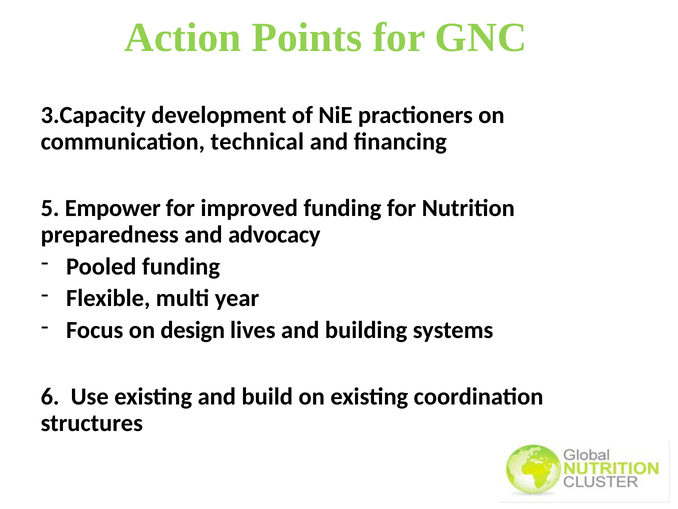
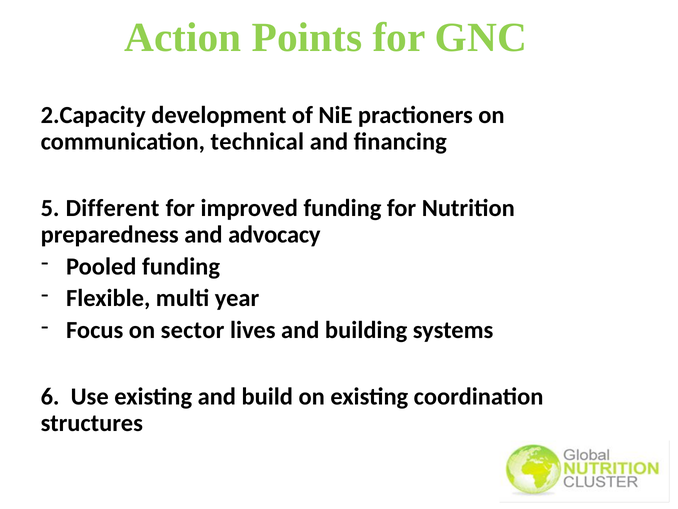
3.Capacity: 3.Capacity -> 2.Capacity (93, 115)
Empower: Empower -> Different (113, 208)
design: design -> sector (193, 330)
